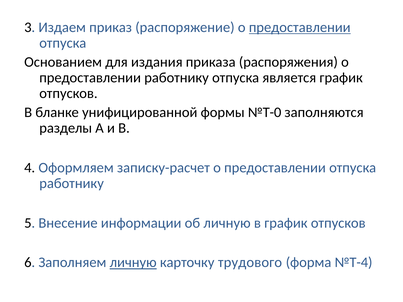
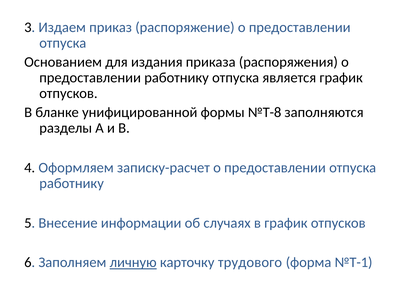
предоставлении underline: present -> none (300, 28)
№Т-0: №Т-0 -> №Т-8 (265, 112)
об личную: личную -> случаях (227, 223)
№Т-4: №Т-4 -> №Т-1 (354, 263)
